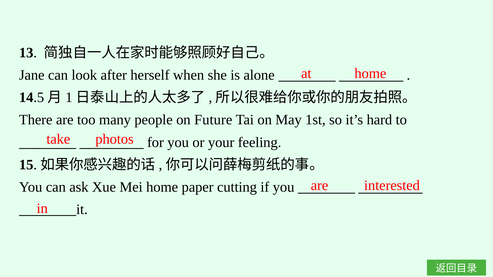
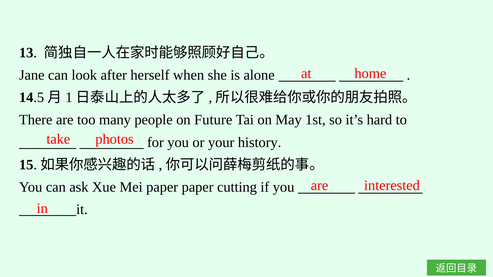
feeling: feeling -> history (260, 142)
Mei home: home -> paper (162, 187)
